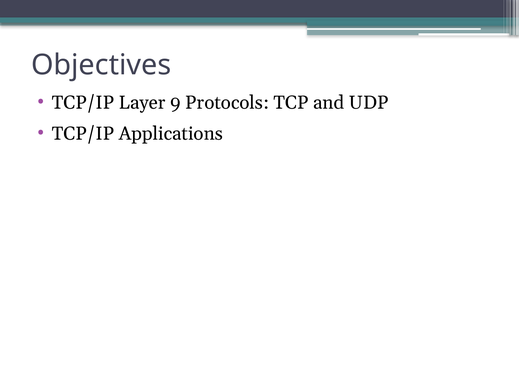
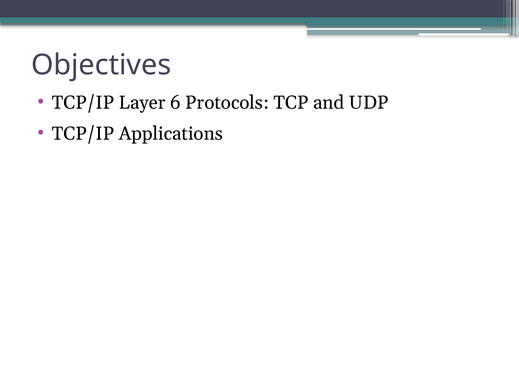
9: 9 -> 6 (175, 103)
